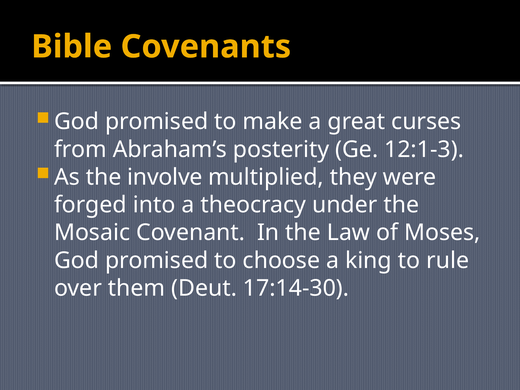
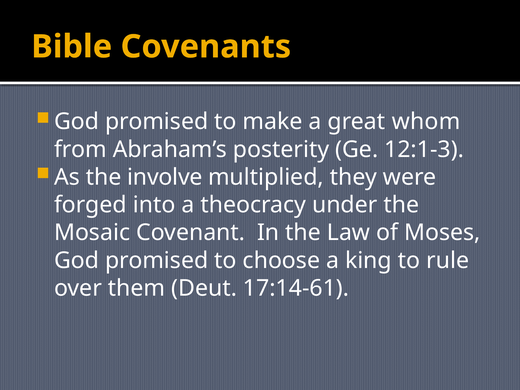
curses: curses -> whom (426, 122)
17:14-30: 17:14-30 -> 17:14-61 (296, 288)
